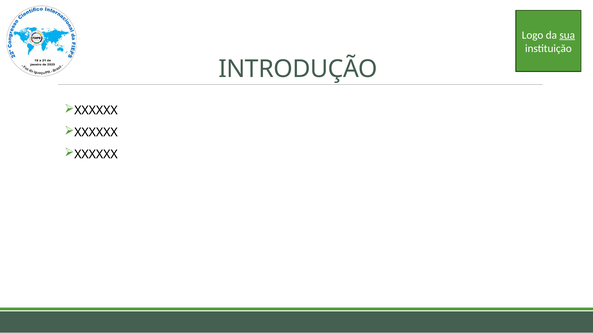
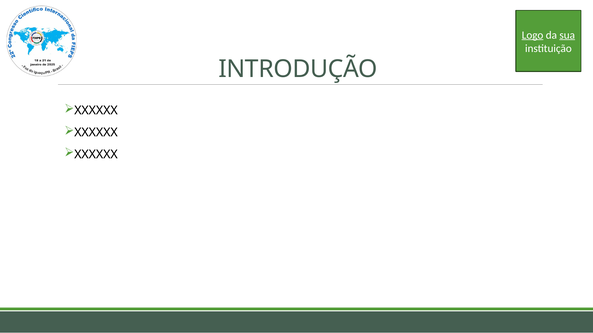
Logo underline: none -> present (533, 35)
